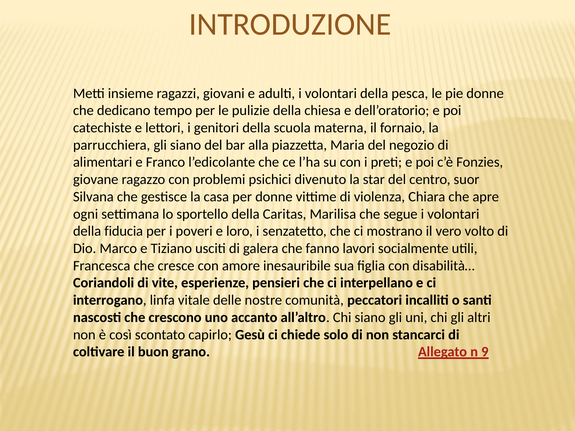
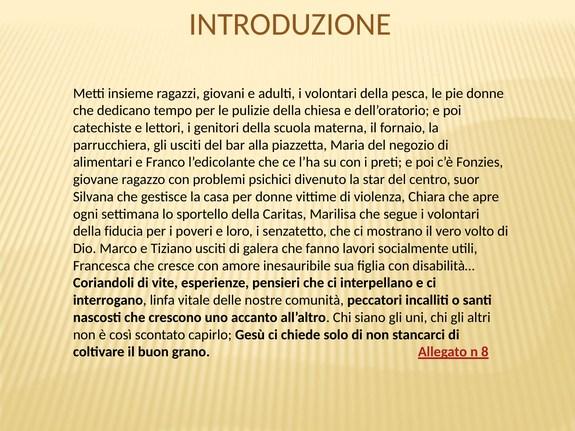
gli siano: siano -> usciti (186, 145)
9: 9 -> 8 (485, 352)
